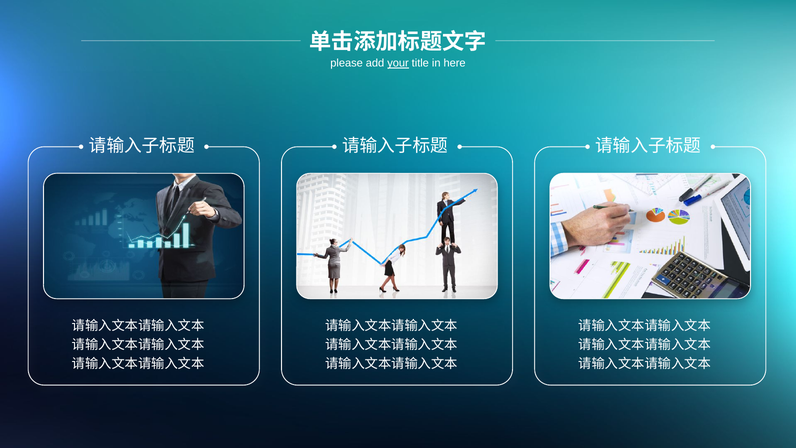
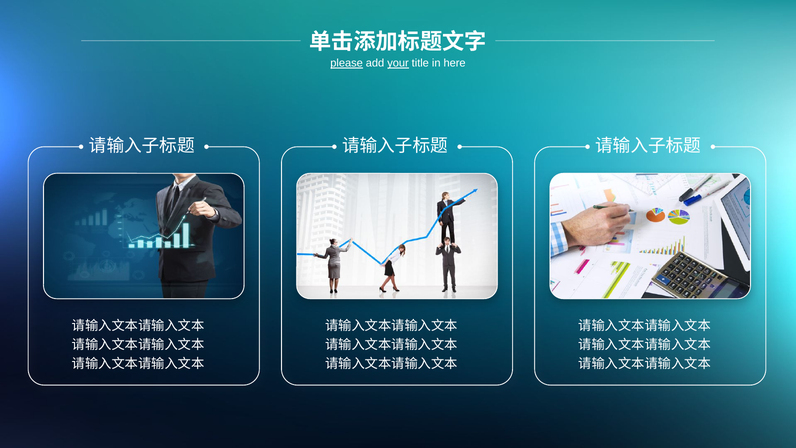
please underline: none -> present (347, 63)
